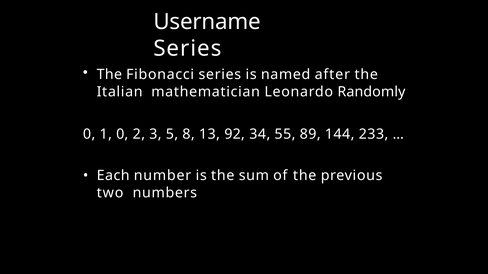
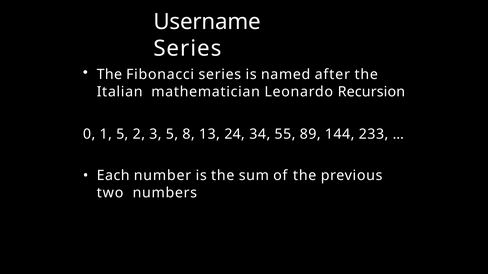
Randomly: Randomly -> Recursion (371, 92)
1 0: 0 -> 5 (122, 134)
92: 92 -> 24 (235, 134)
